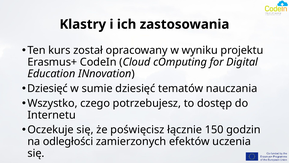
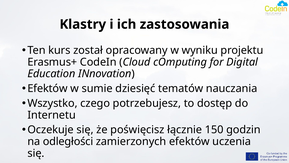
Dziesięć: Dziesięć -> Efektów (48, 88)
